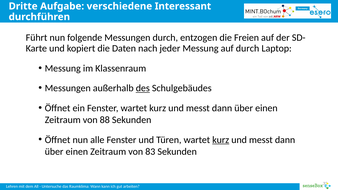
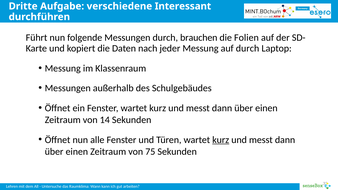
entzogen: entzogen -> brauchen (199, 38)
Freien: Freien -> Folien (246, 38)
des underline: present -> none (143, 88)
88: 88 -> 14 (105, 120)
83: 83 -> 75 (150, 152)
